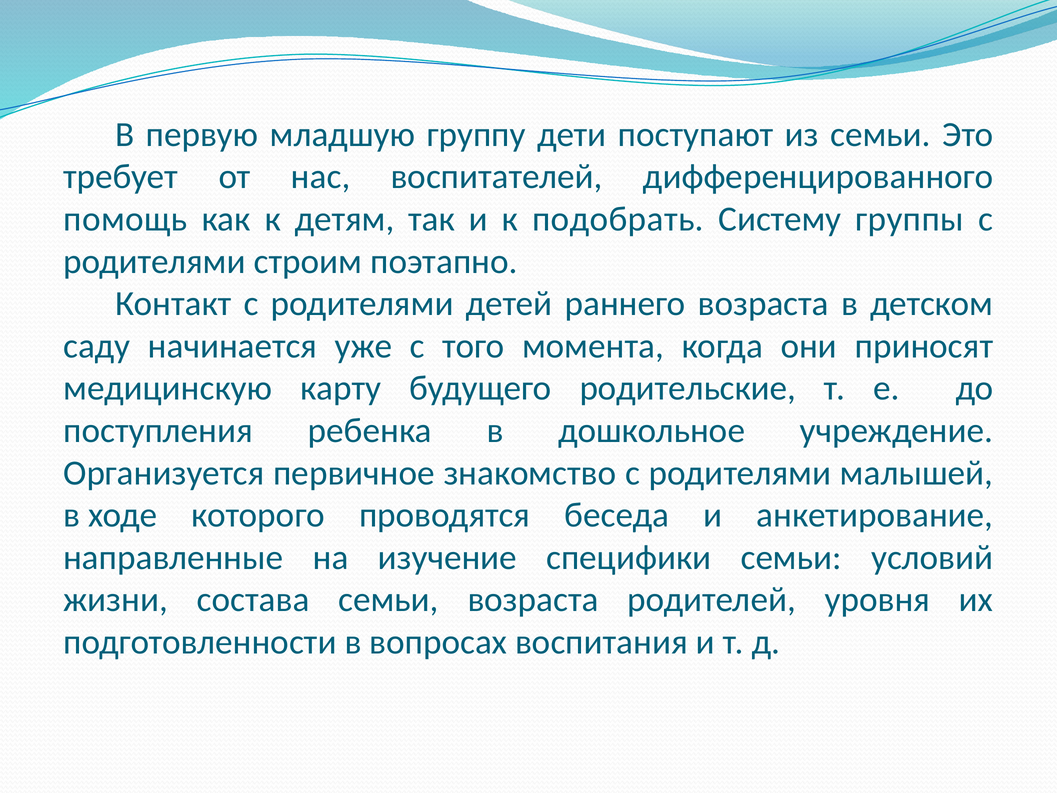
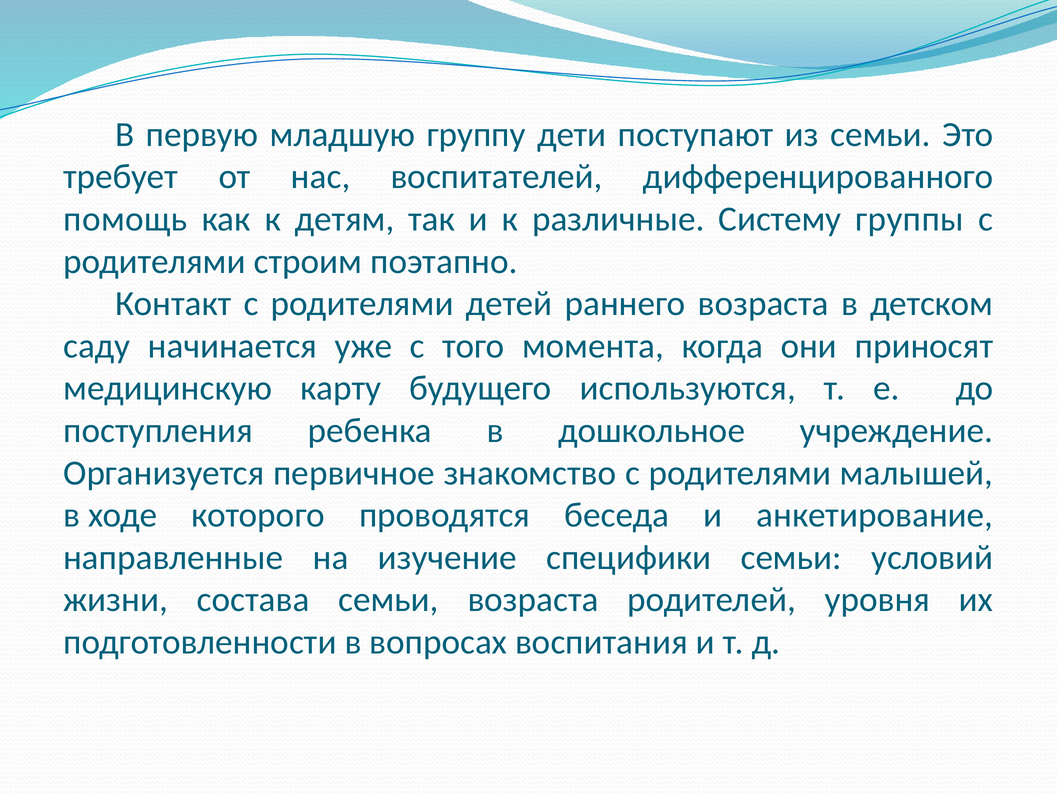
подобрать: подобрать -> различные (618, 219)
родительские: родительские -> используются (688, 388)
